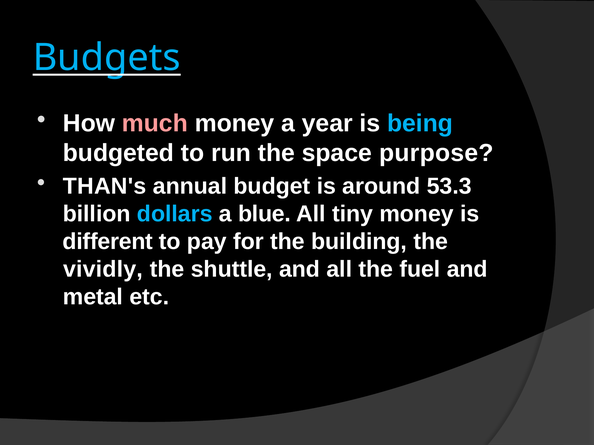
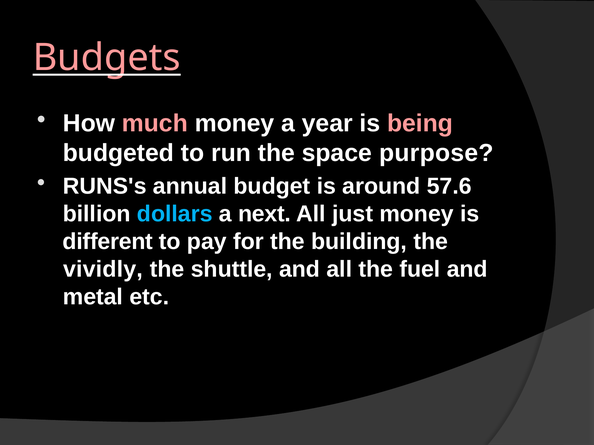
Budgets colour: light blue -> pink (107, 58)
being colour: light blue -> pink (420, 123)
THAN's: THAN's -> RUNS's (105, 186)
53.3: 53.3 -> 57.6 (449, 186)
blue: blue -> next (265, 214)
tiny: tiny -> just (353, 214)
